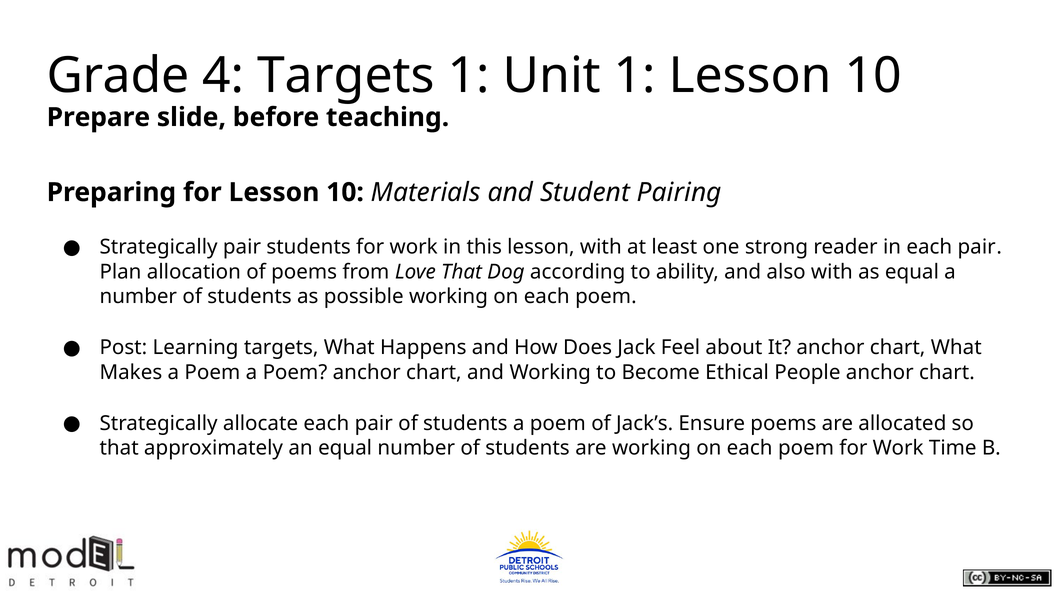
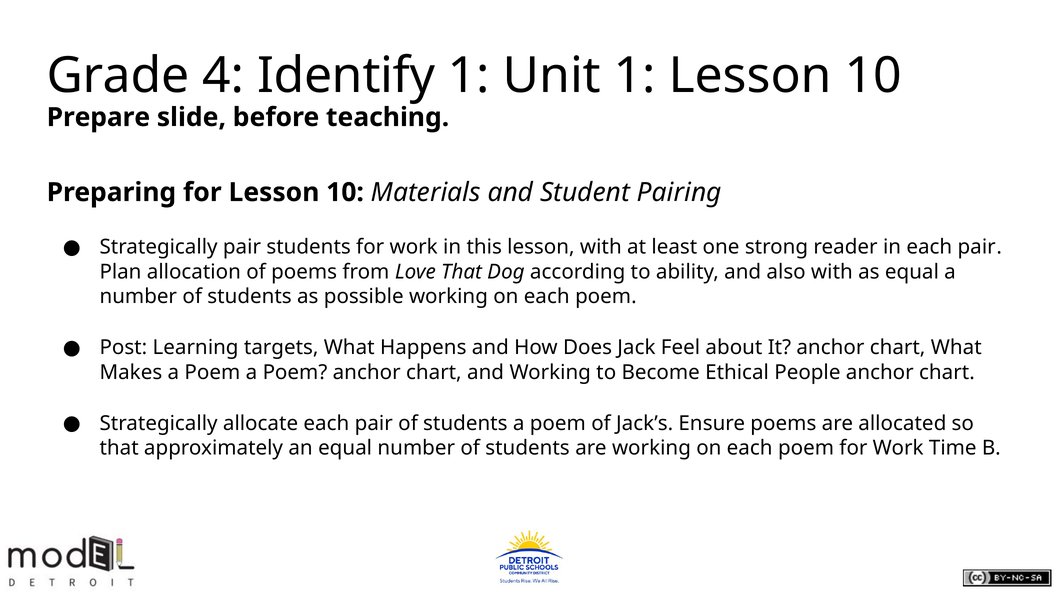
4 Targets: Targets -> Identify (346, 76)
